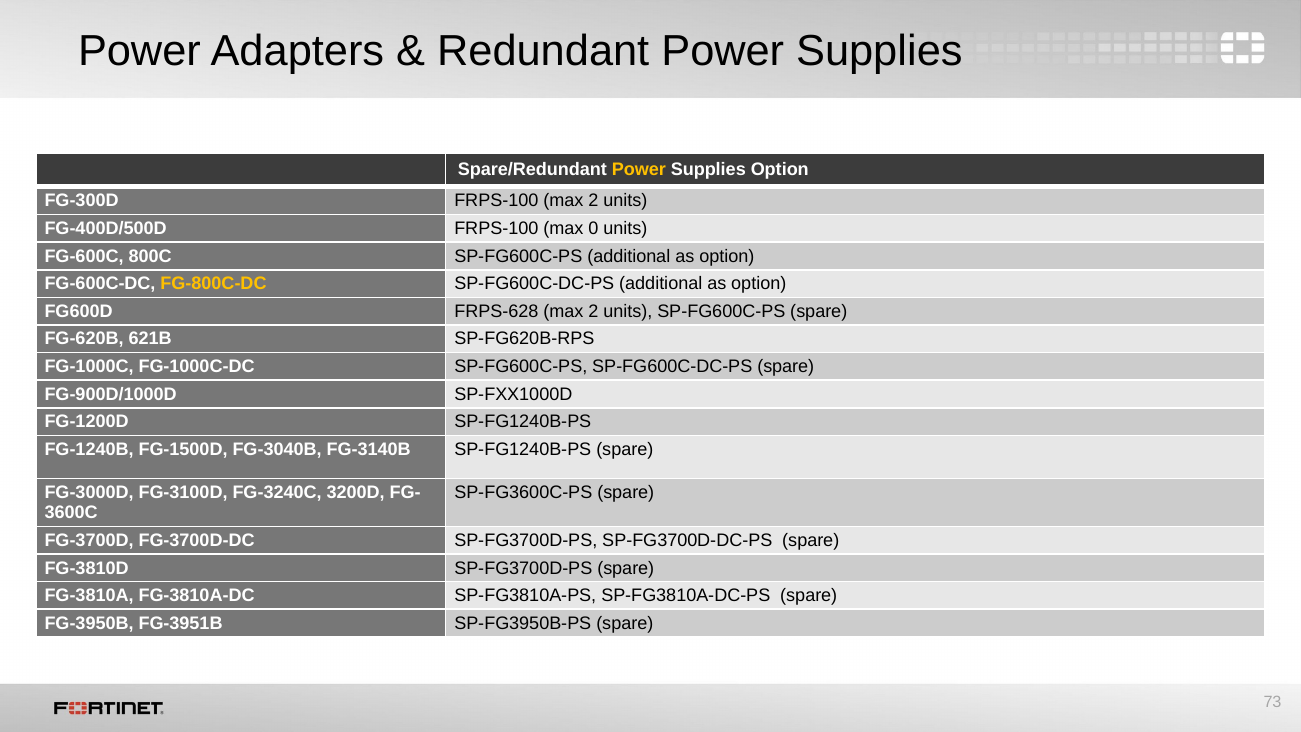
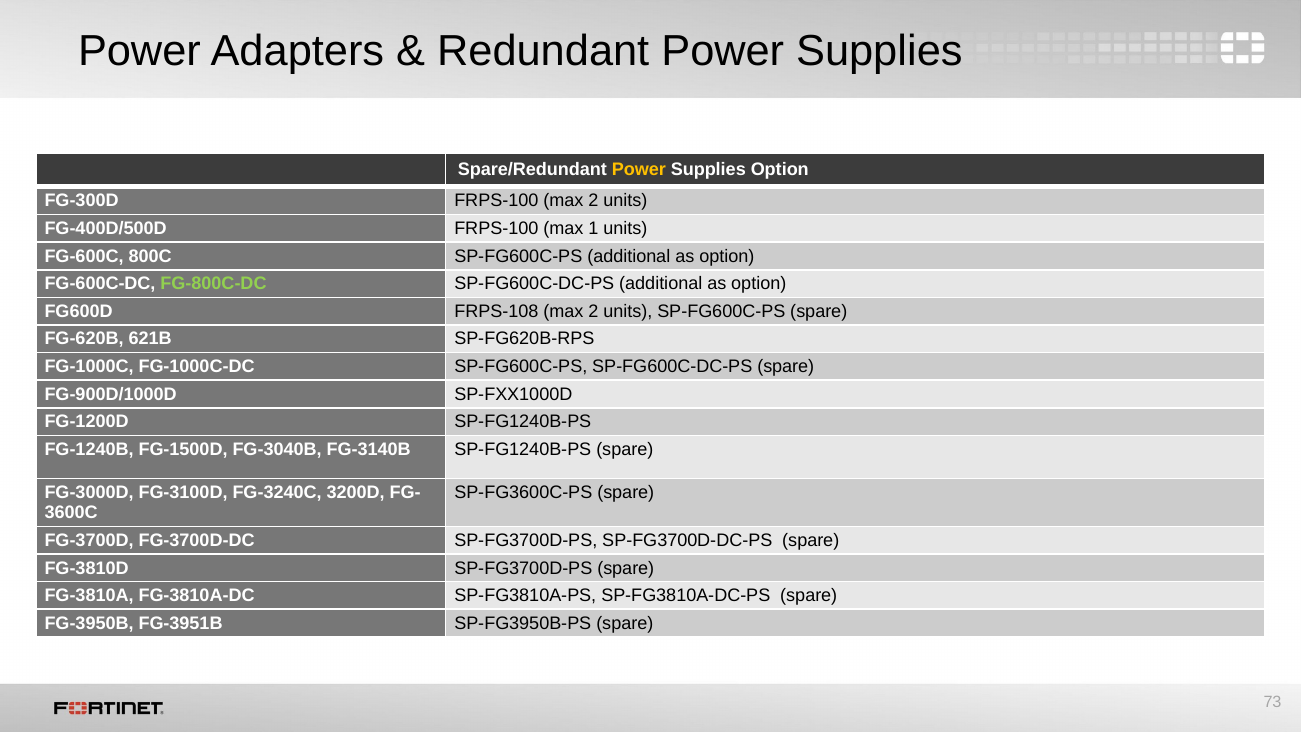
0: 0 -> 1 (593, 228)
FG-800C-DC colour: yellow -> light green (214, 284)
FRPS-628: FRPS-628 -> FRPS-108 (496, 311)
